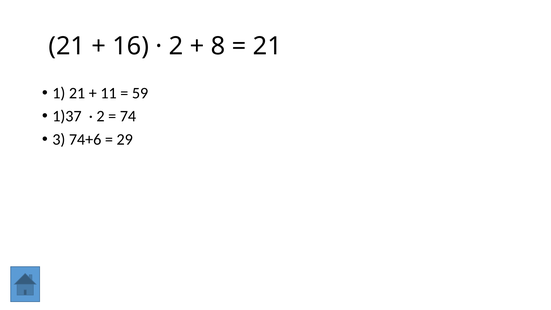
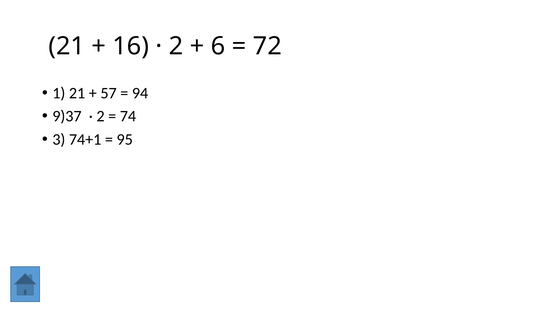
8: 8 -> 6 (218, 46)
21: 21 -> 72 (267, 46)
11: 11 -> 57 (109, 93)
59: 59 -> 94 (140, 93)
1)37: 1)37 -> 9)37 (67, 116)
74+6: 74+6 -> 74+1 (85, 139)
29: 29 -> 95 (125, 139)
